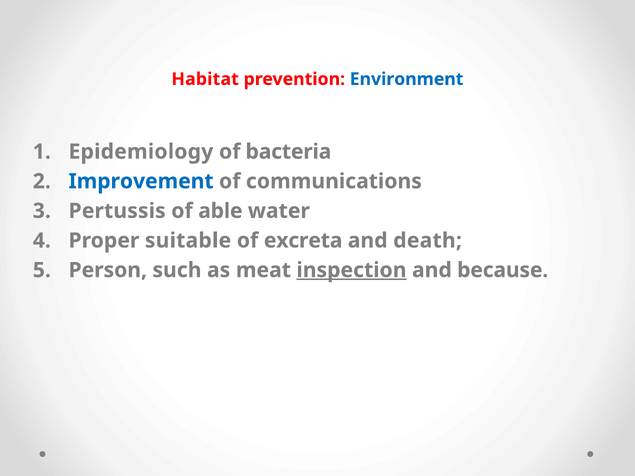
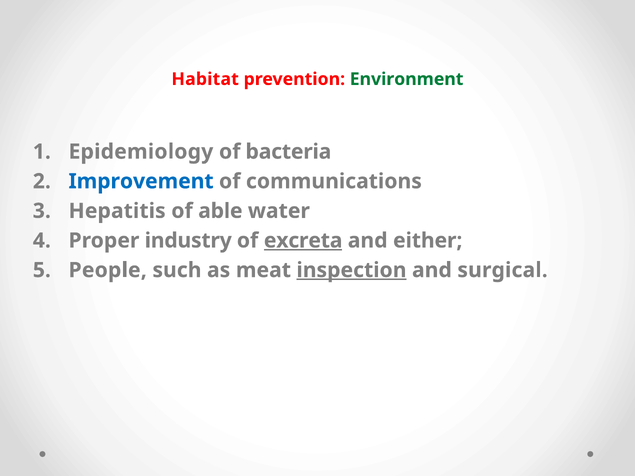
Environment colour: blue -> green (407, 79)
Pertussis: Pertussis -> Hepatitis (117, 211)
suitable: suitable -> industry (188, 241)
excreta underline: none -> present (303, 241)
death: death -> either (428, 241)
Person: Person -> People (108, 270)
because: because -> surgical (503, 270)
